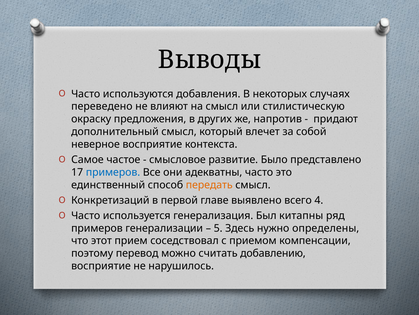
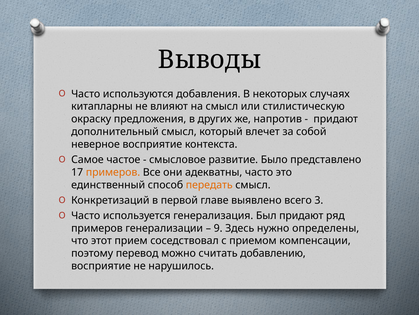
переведено: переведено -> китапларны (102, 106)
примеров colour: blue -> orange (113, 172)
4: 4 -> 3 (319, 200)
Был китапны: китапны -> придают (301, 215)
5: 5 -> 9 (218, 228)
